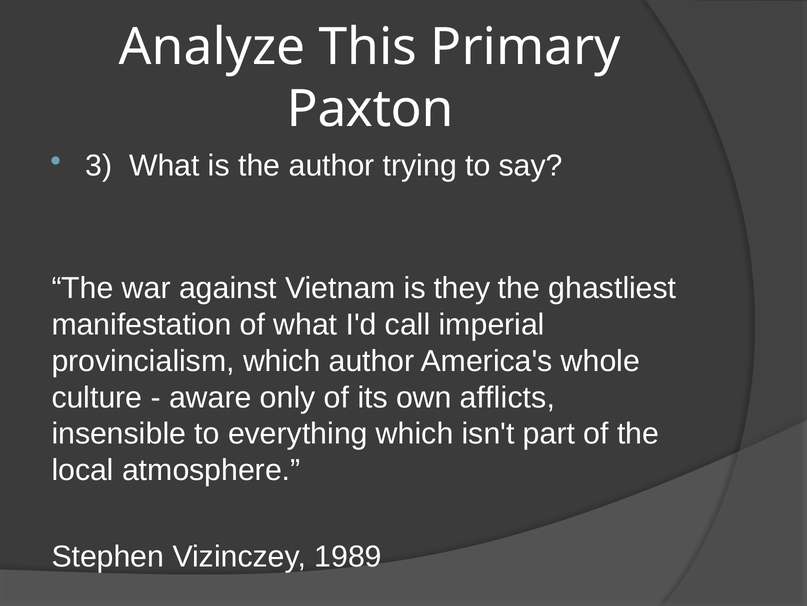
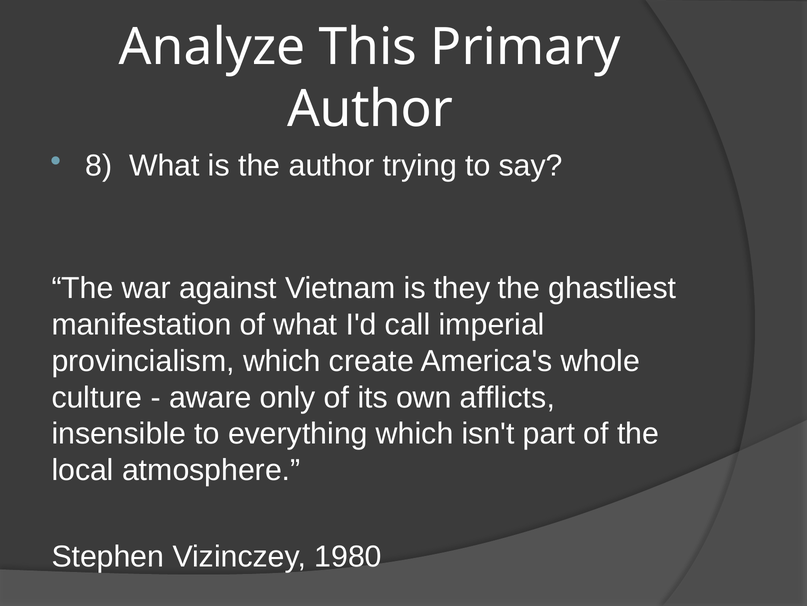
Paxton: Paxton -> Author (370, 109)
3: 3 -> 8 (99, 165)
which author: author -> create (371, 361)
1989: 1989 -> 1980 (348, 556)
